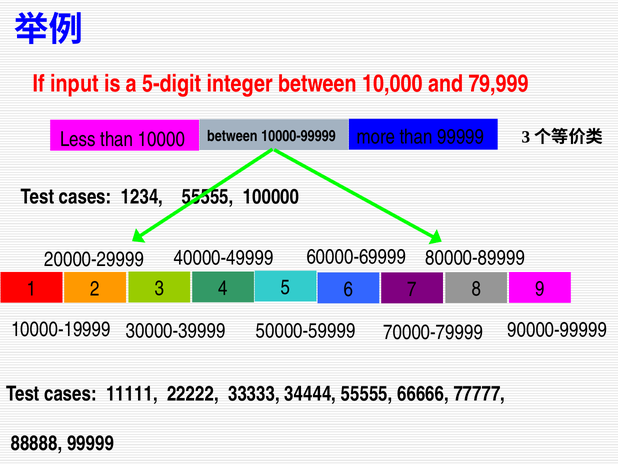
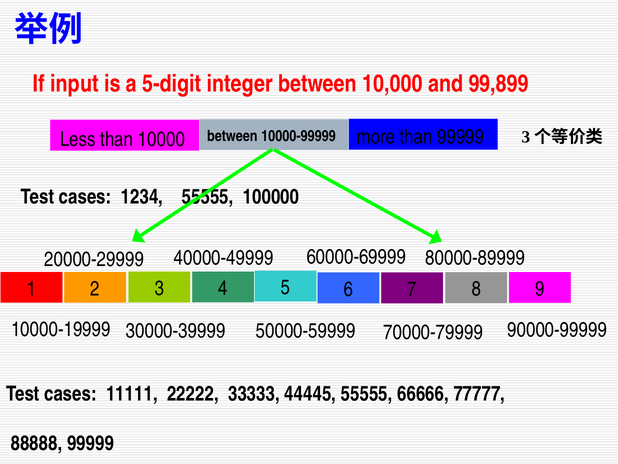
79,999: 79,999 -> 99,899 (499, 84)
34444: 34444 -> 44445 (310, 393)
